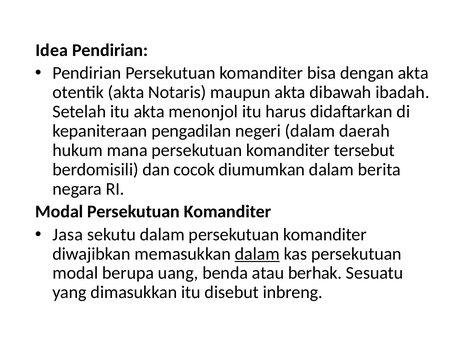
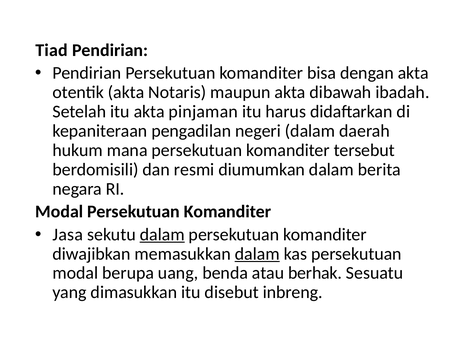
Idea: Idea -> Tiad (52, 50)
menonjol: menonjol -> pinjaman (203, 112)
cocok: cocok -> resmi (194, 169)
dalam underline: none -> present (162, 235)
